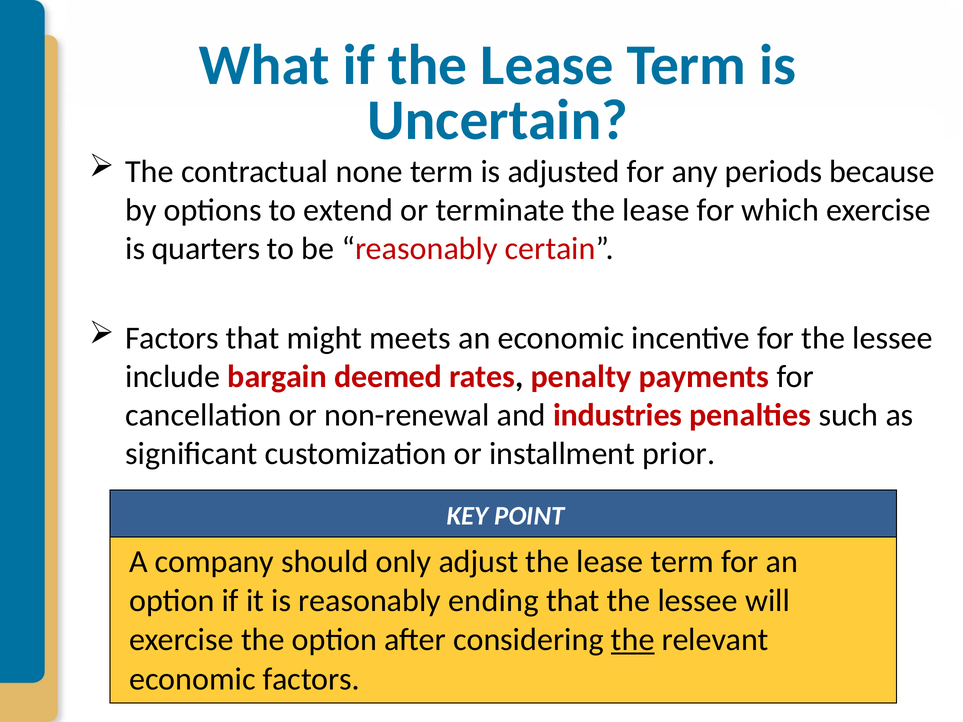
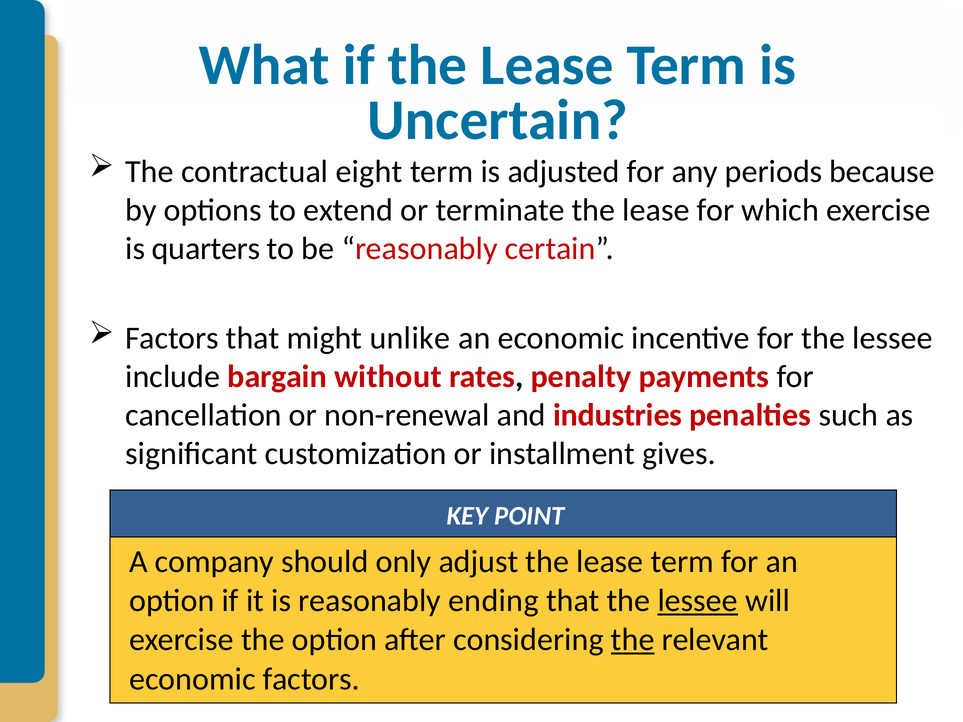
none: none -> eight (369, 172)
meets: meets -> unlike (410, 338)
deemed: deemed -> without (388, 377)
prior: prior -> gives (679, 454)
lessee underline: none -> present (698, 601)
